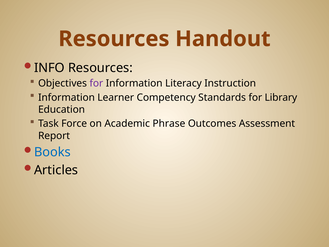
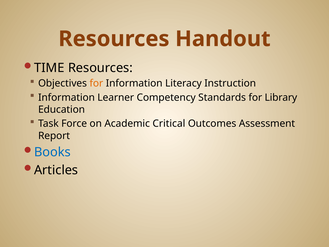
INFO: INFO -> TIME (49, 68)
for colour: purple -> orange (96, 83)
Phrase: Phrase -> Critical (169, 124)
